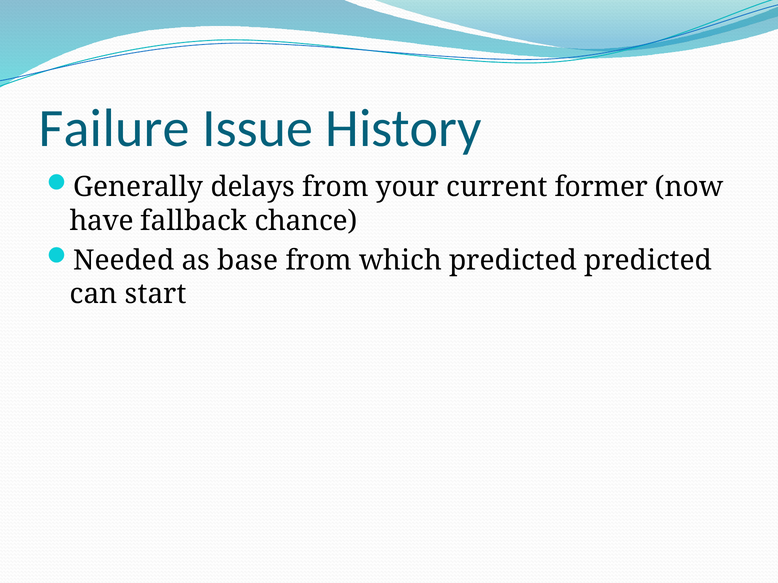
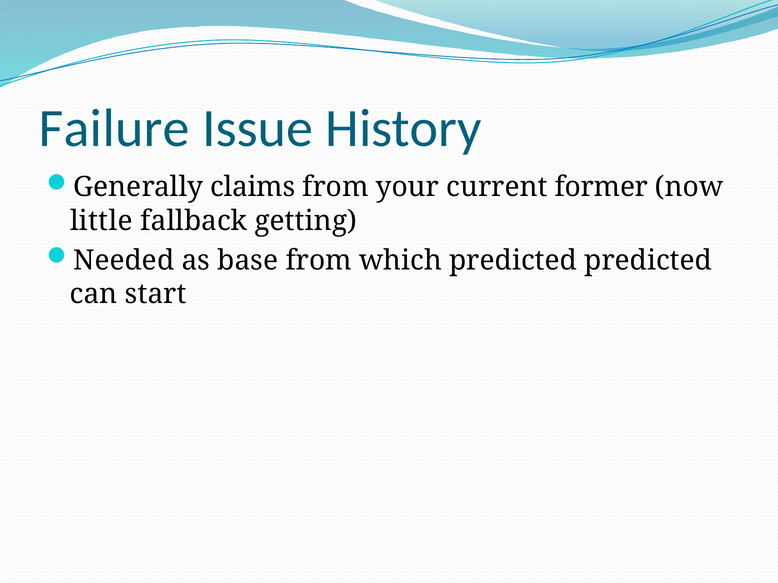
delays: delays -> claims (253, 187)
have: have -> little (101, 221)
chance: chance -> getting (306, 221)
